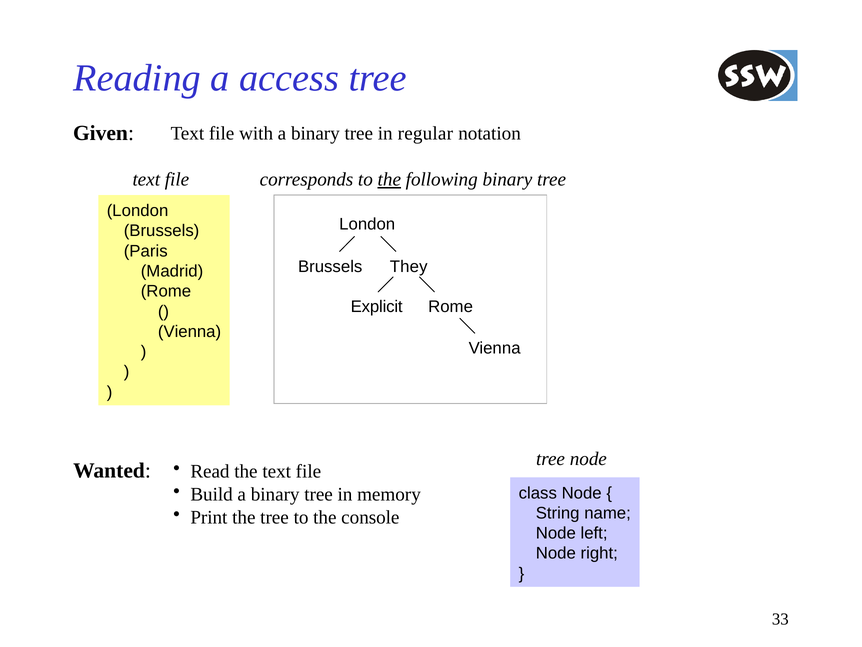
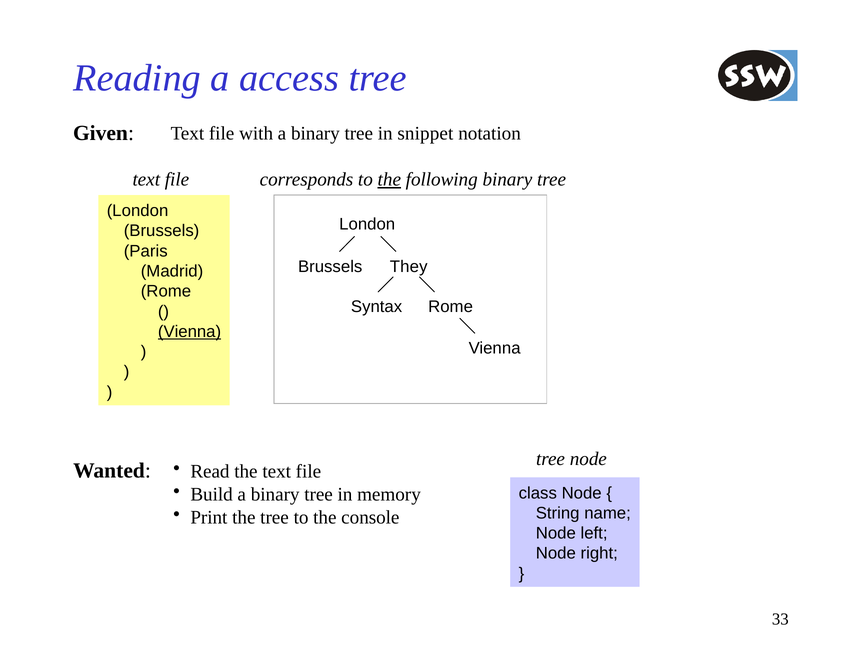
regular: regular -> snippet (425, 134)
Explicit: Explicit -> Syntax (377, 307)
Vienna underline: none -> present (190, 331)
